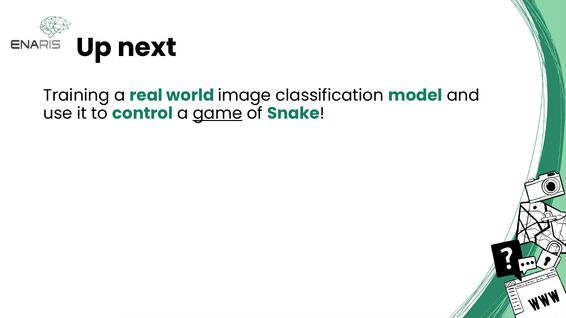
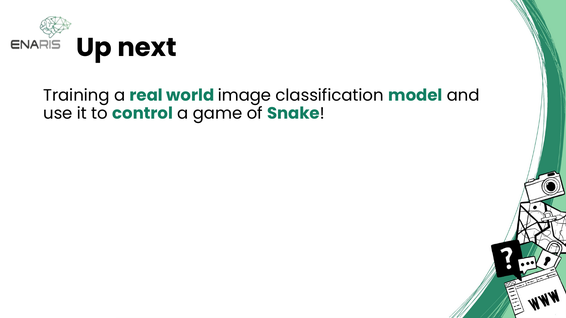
game underline: present -> none (218, 113)
